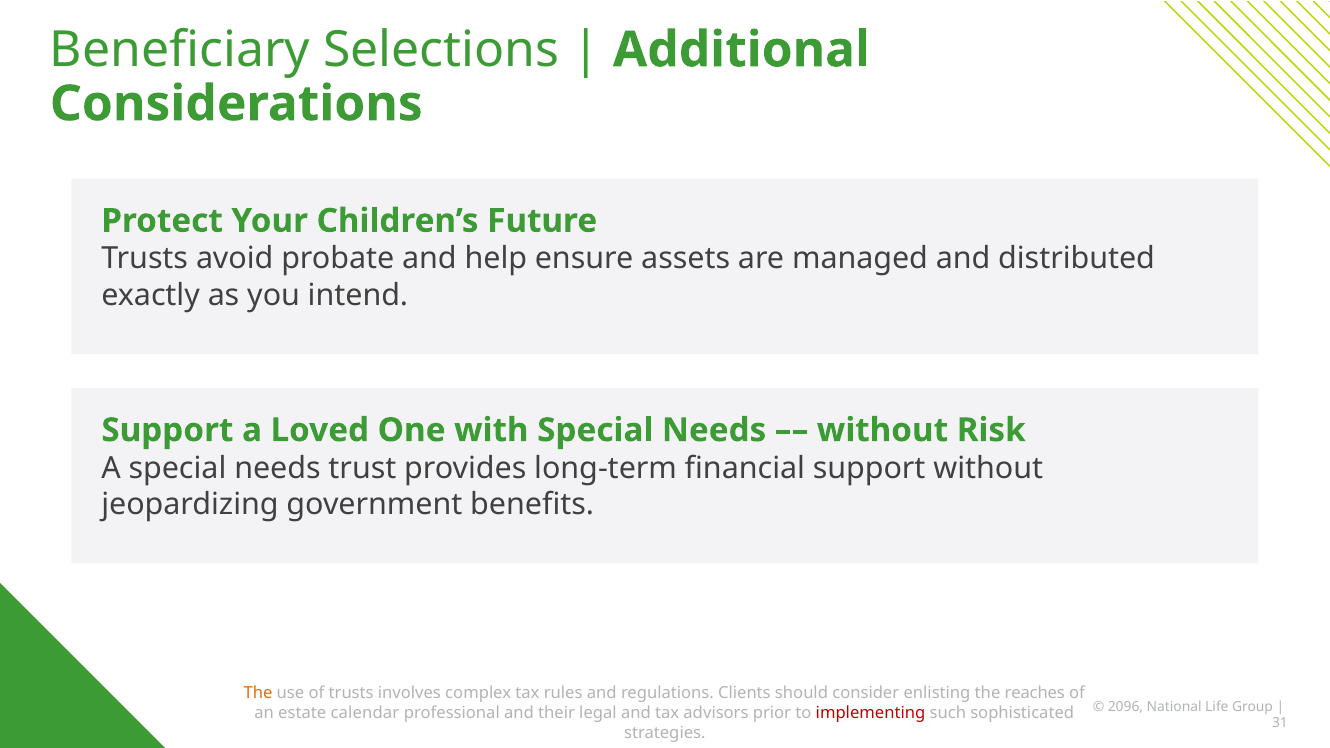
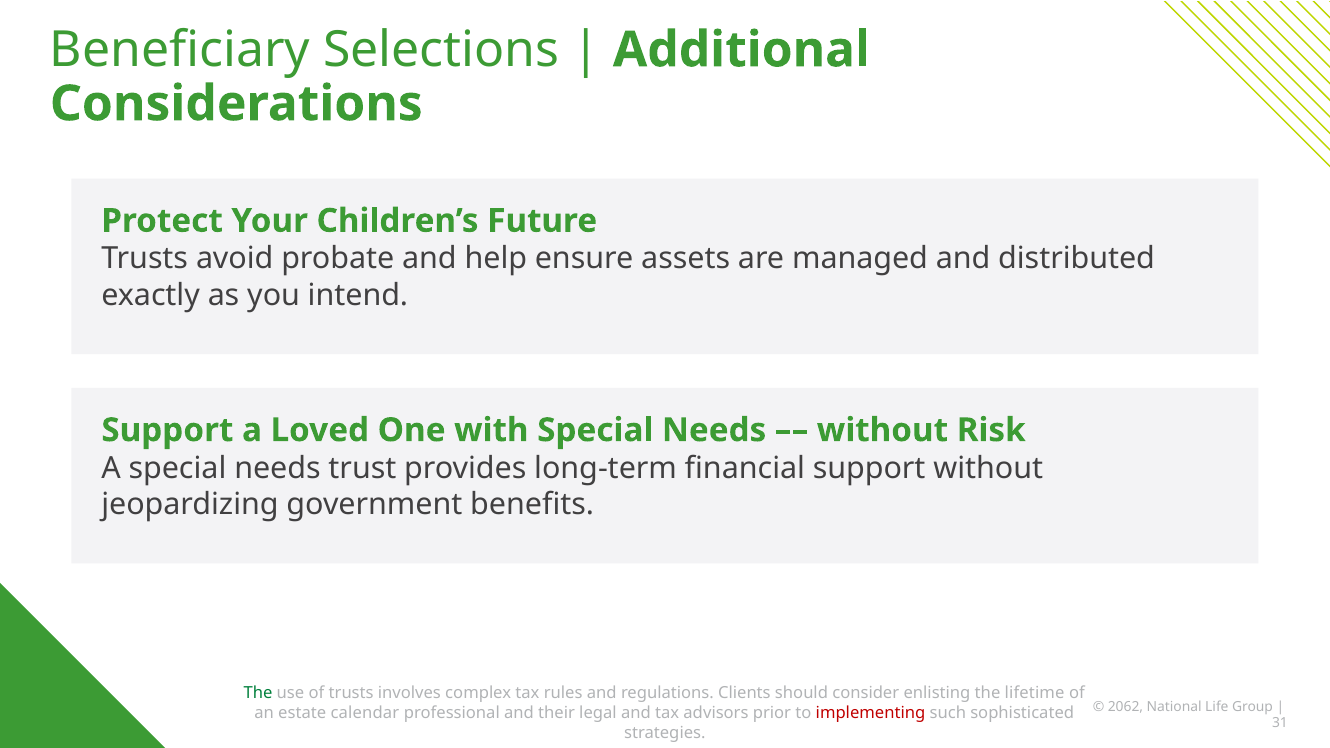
The colour: orange -> green (258, 693)
reaches: reaches -> lifetime (1035, 693)
2096: 2096 -> 2062 (1126, 707)
